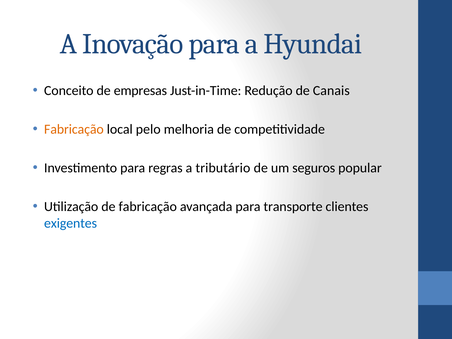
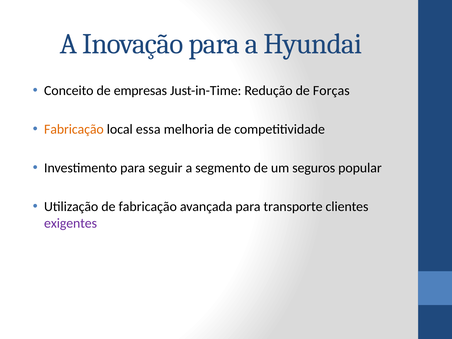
Canais: Canais -> Forças (331, 91)
pelo: pelo -> essa (148, 129)
regras: regras -> seguir (165, 168)
tributário: tributário -> segmento (223, 168)
exigentes colour: blue -> purple (71, 223)
